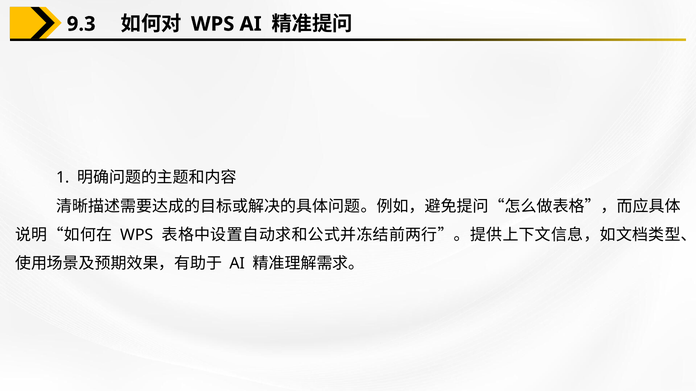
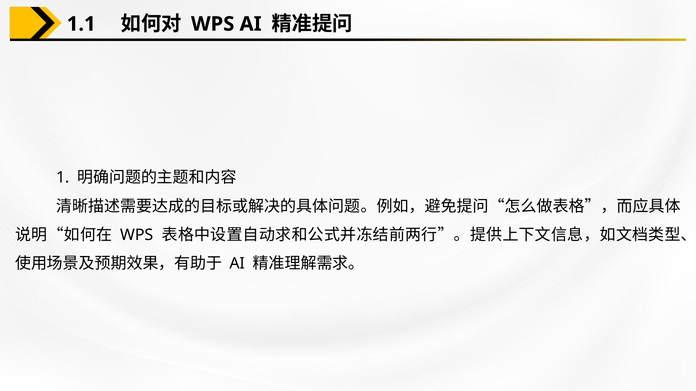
9.3: 9.3 -> 1.1 (81, 24)
